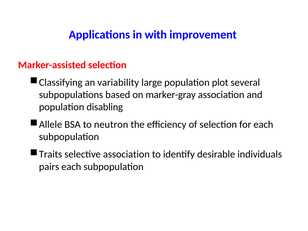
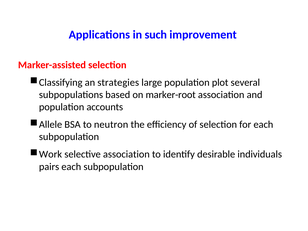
with: with -> such (156, 35)
variability: variability -> strategies (118, 82)
marker-gray: marker-gray -> marker-root (171, 95)
disabling: disabling -> accounts (105, 107)
Traits: Traits -> Work (50, 154)
